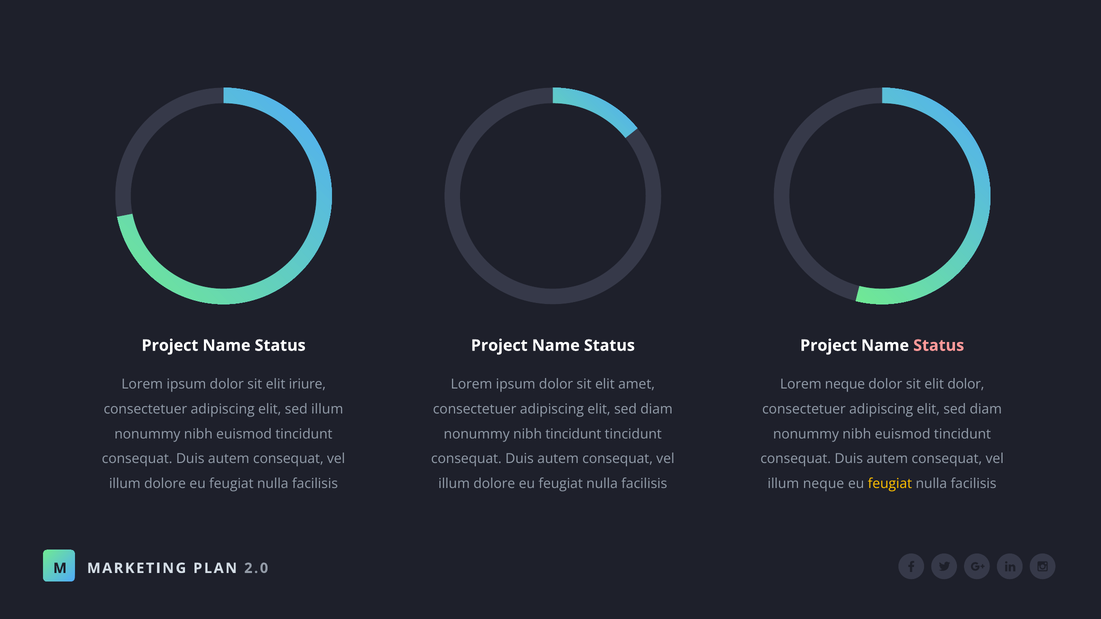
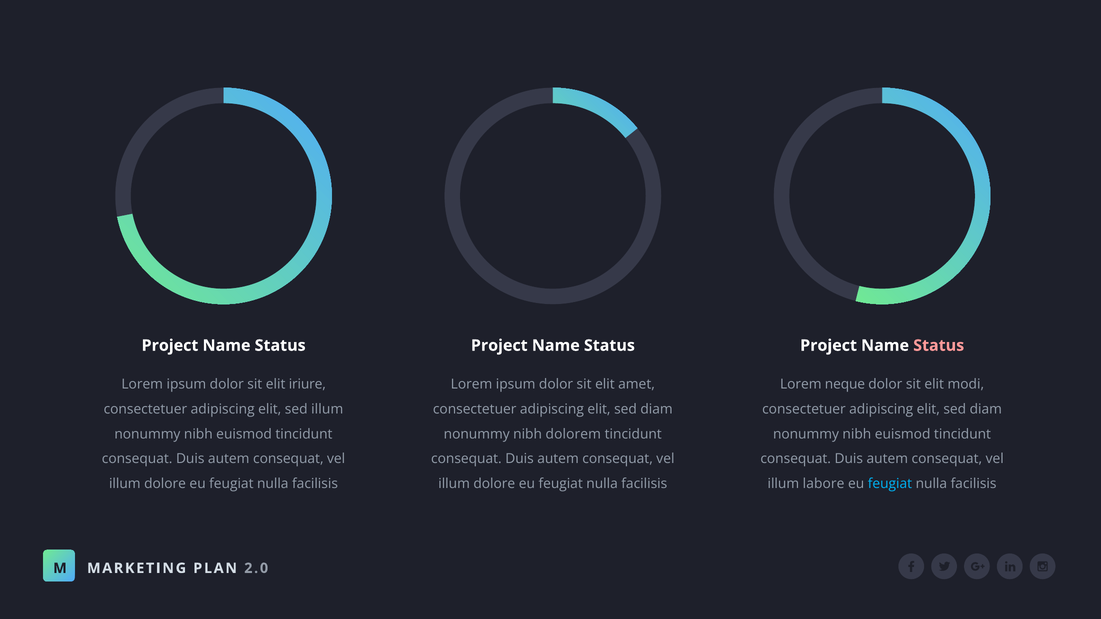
elit dolor: dolor -> modi (966, 385)
nibh tincidunt: tincidunt -> dolorem (573, 434)
illum neque: neque -> labore (824, 484)
feugiat colour: yellow -> light blue (890, 484)
